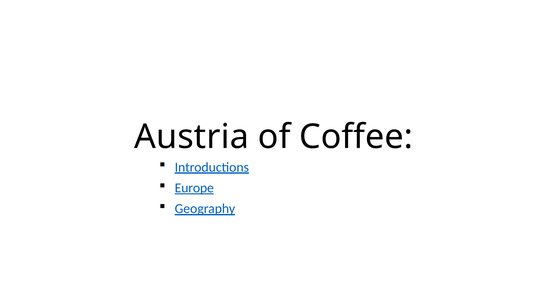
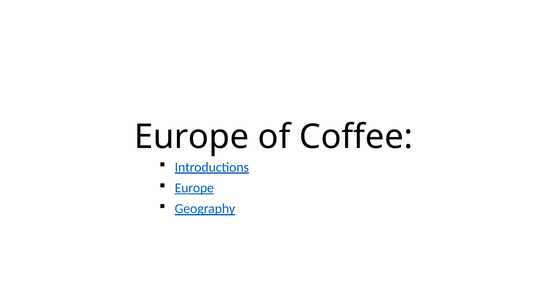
Austria: Austria -> Europe (192, 137)
